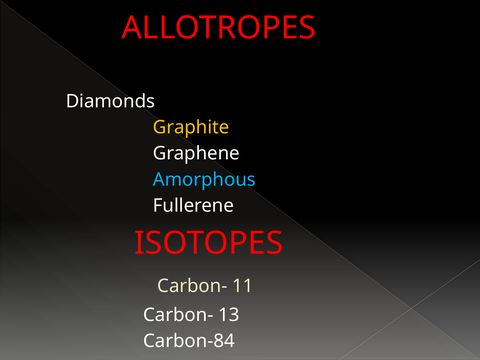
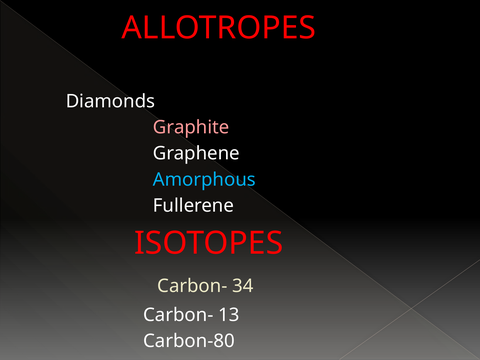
Graphite colour: yellow -> pink (191, 127)
11: 11 -> 34 (243, 286)
Carbon-84: Carbon-84 -> Carbon-80 (189, 341)
